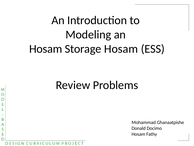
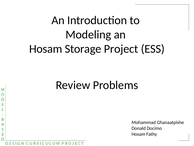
Storage Hosam: Hosam -> Project (121, 49)
